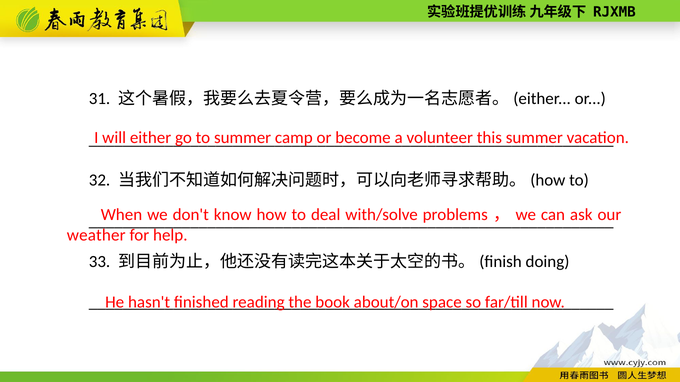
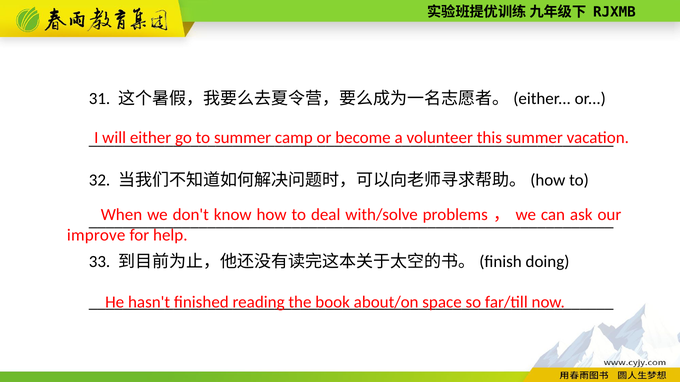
weather: weather -> improve (96, 235)
